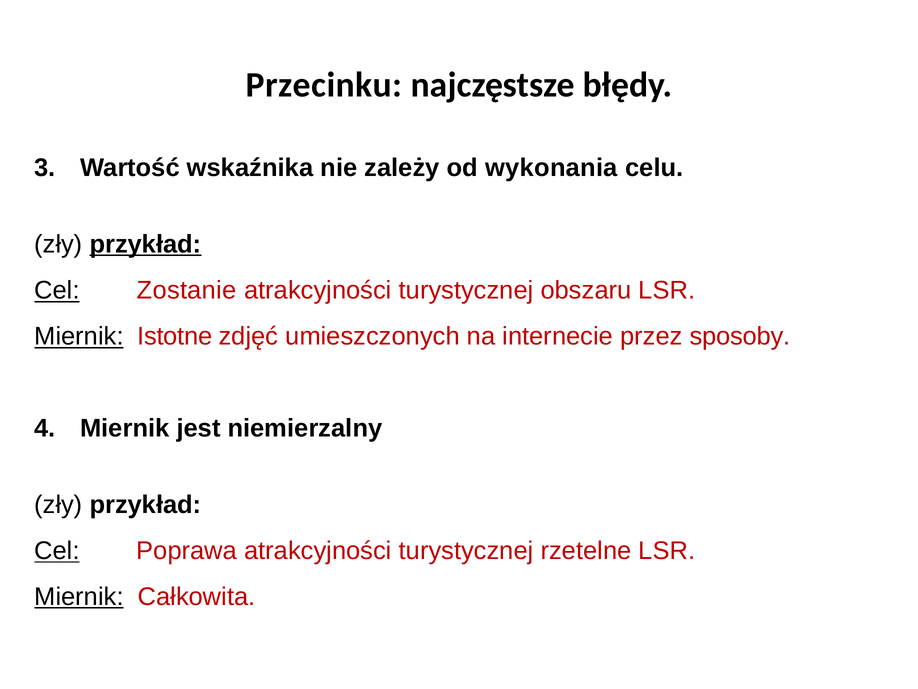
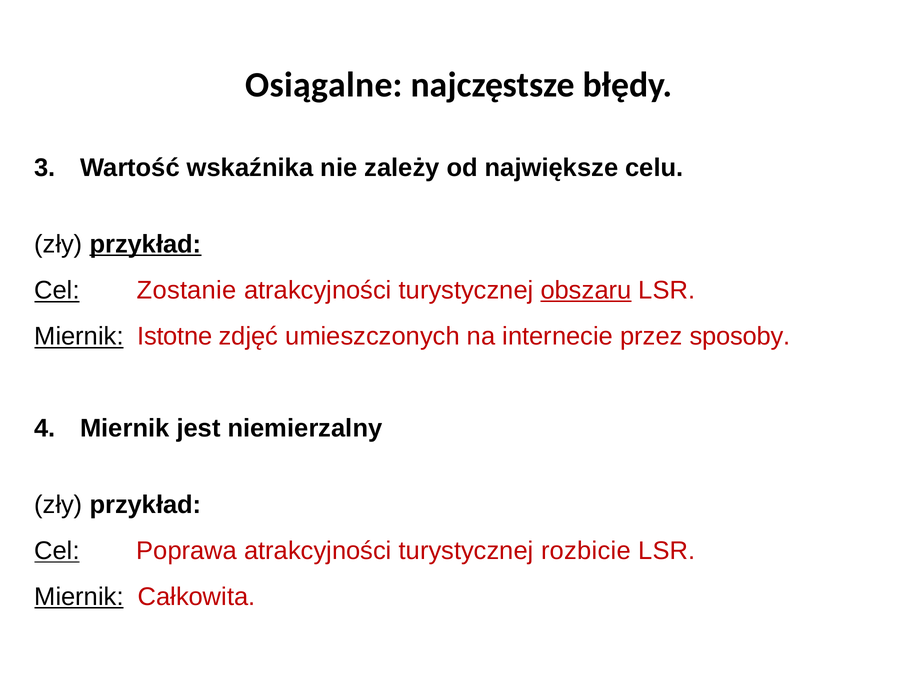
Przecinku: Przecinku -> Osiągalne (324, 85)
wykonania: wykonania -> największe (552, 168)
obszaru underline: none -> present (586, 290)
rzetelne: rzetelne -> rozbicie (586, 550)
